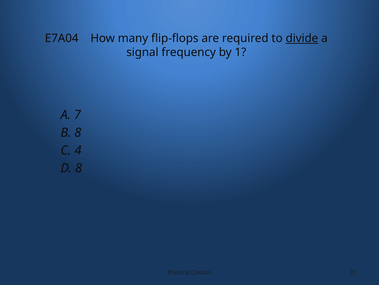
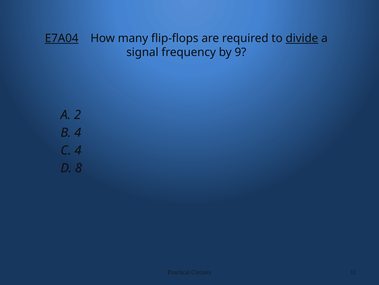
E7A04 underline: none -> present (62, 38)
1: 1 -> 9 (240, 52)
7: 7 -> 2 (78, 115)
B 8: 8 -> 4 (78, 132)
